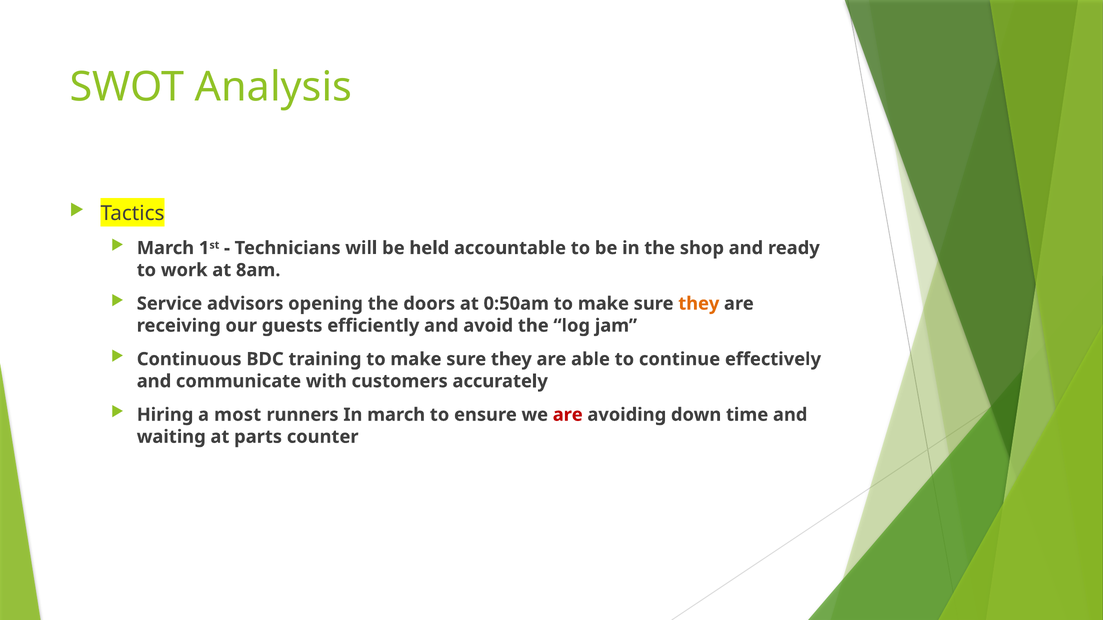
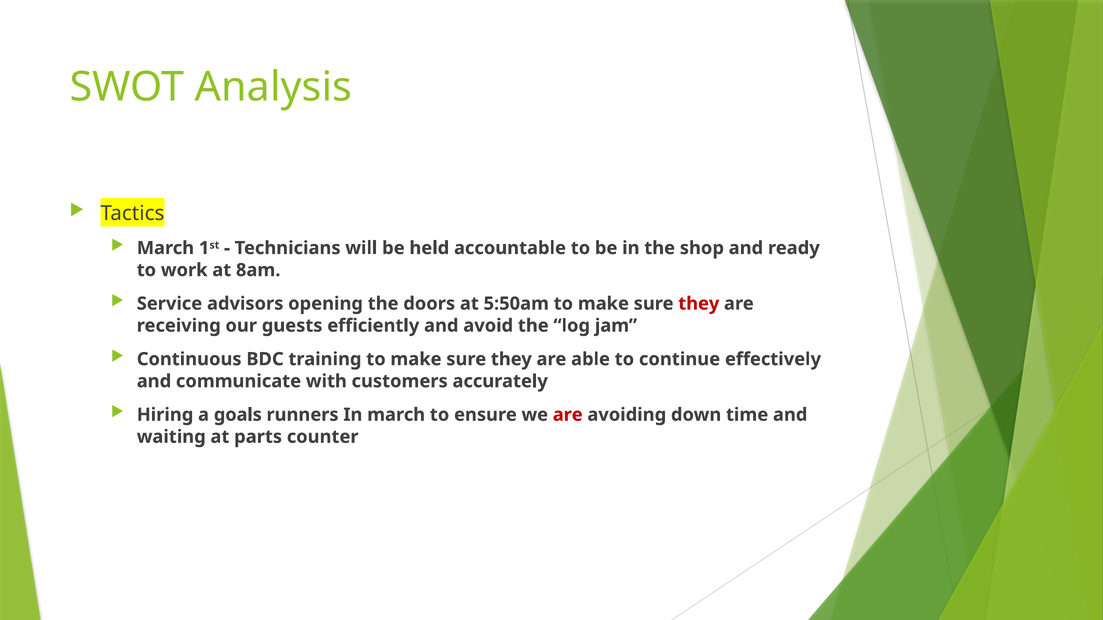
0:50am: 0:50am -> 5:50am (516, 304)
they colour: orange -> red (699, 304)
most: most -> goals (238, 415)
